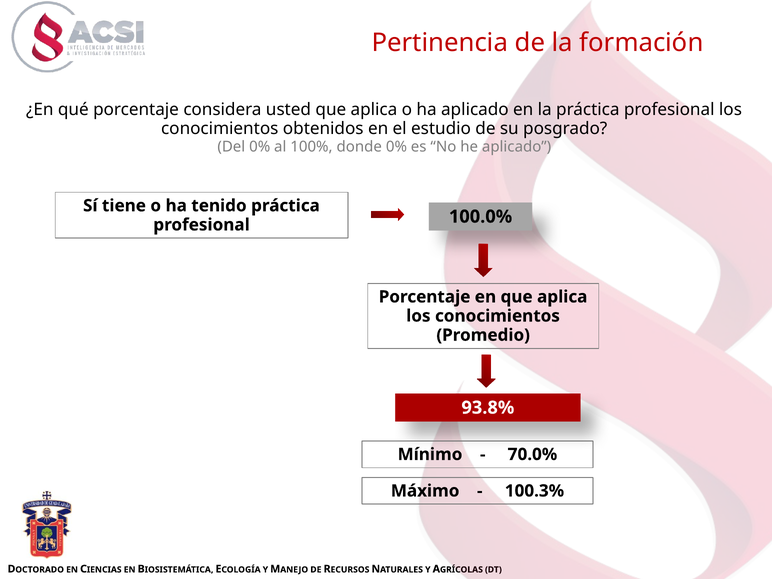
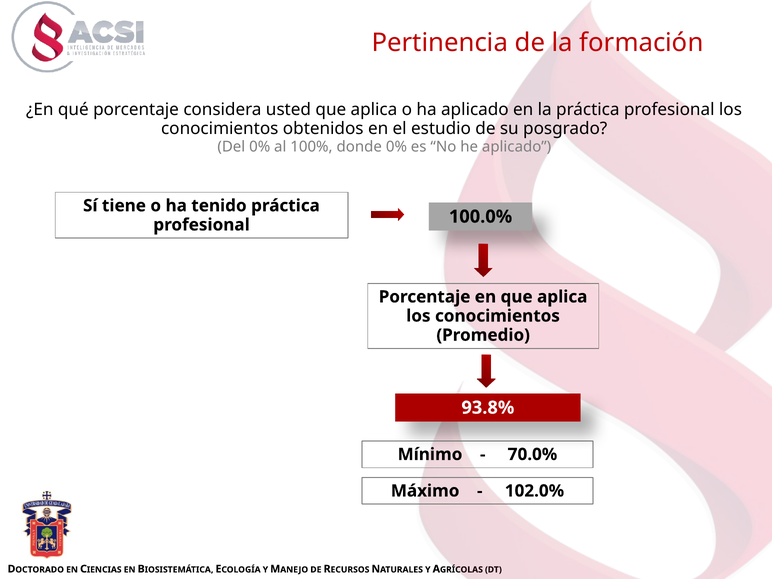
100.3%: 100.3% -> 102.0% (534, 491)
